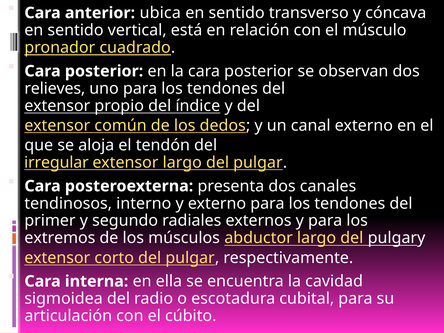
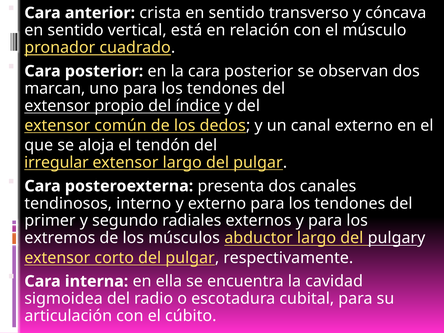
ubica: ubica -> crista (160, 13)
relieves: relieves -> marcan (55, 88)
